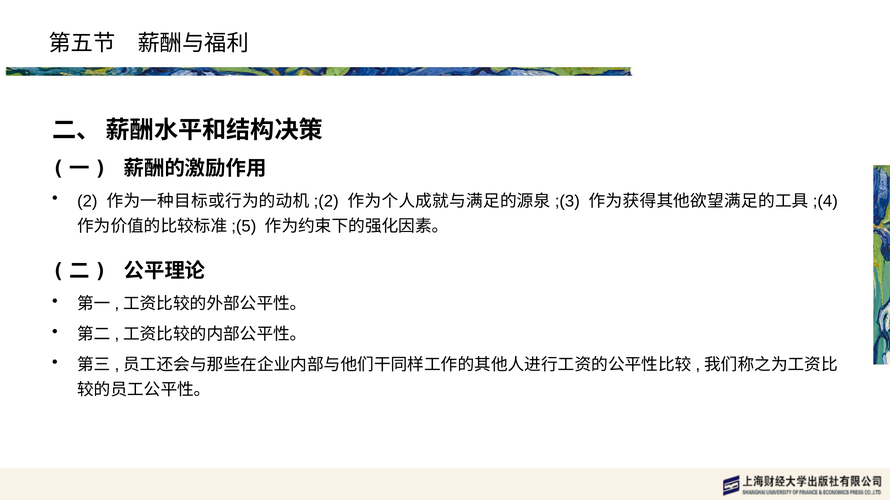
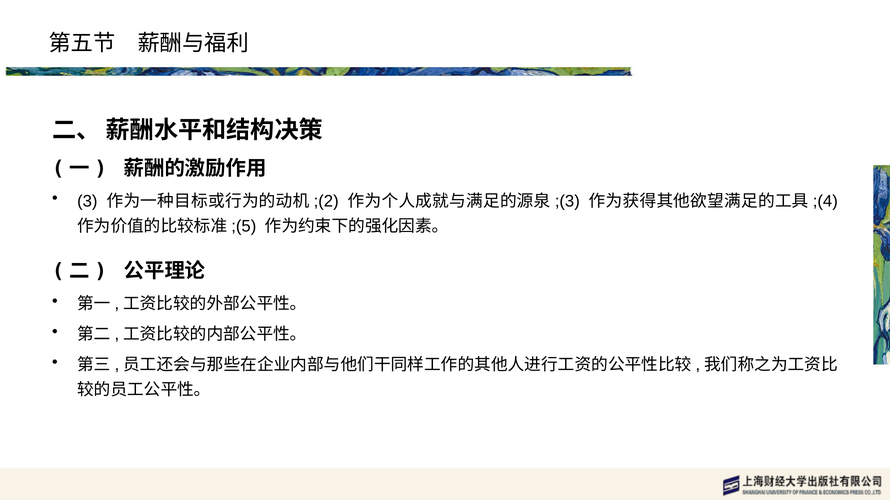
2: 2 -> 3 (87, 201)
